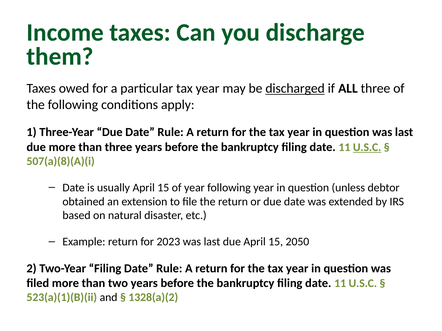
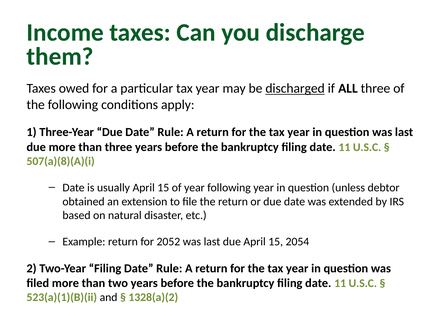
U.S.C underline: present -> none (367, 147)
2023: 2023 -> 2052 (168, 242)
2050: 2050 -> 2054 (297, 242)
